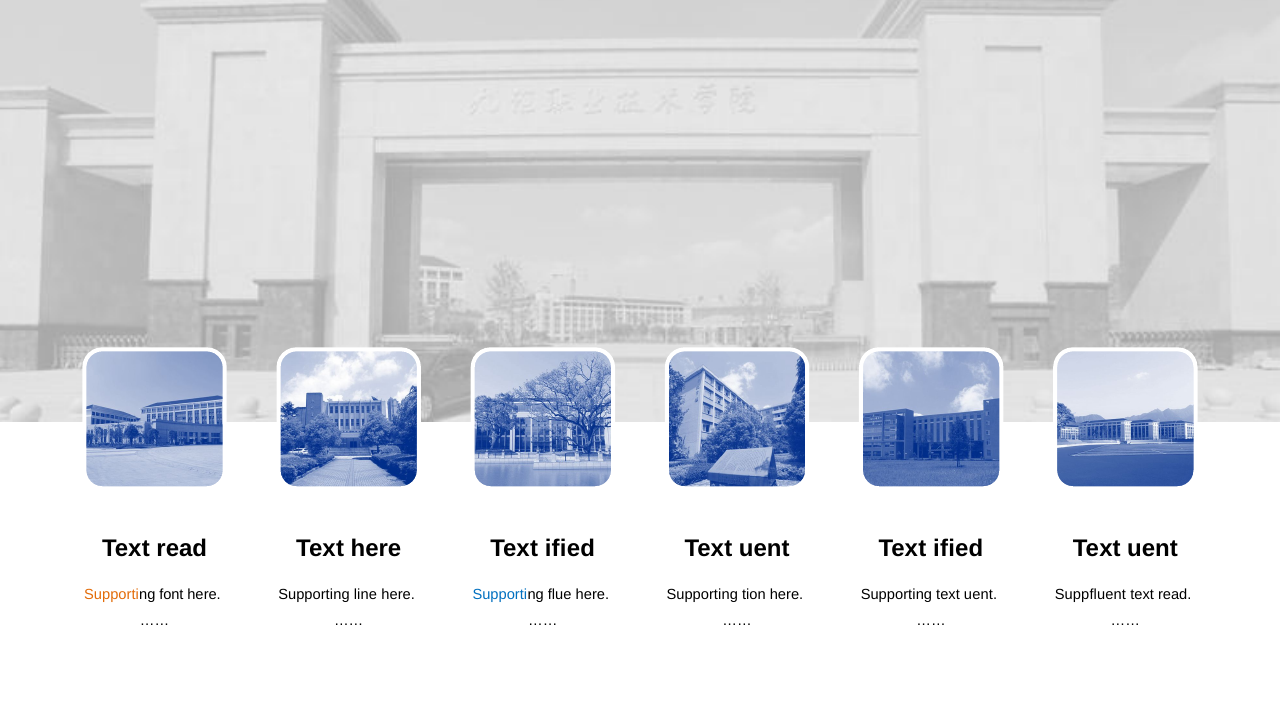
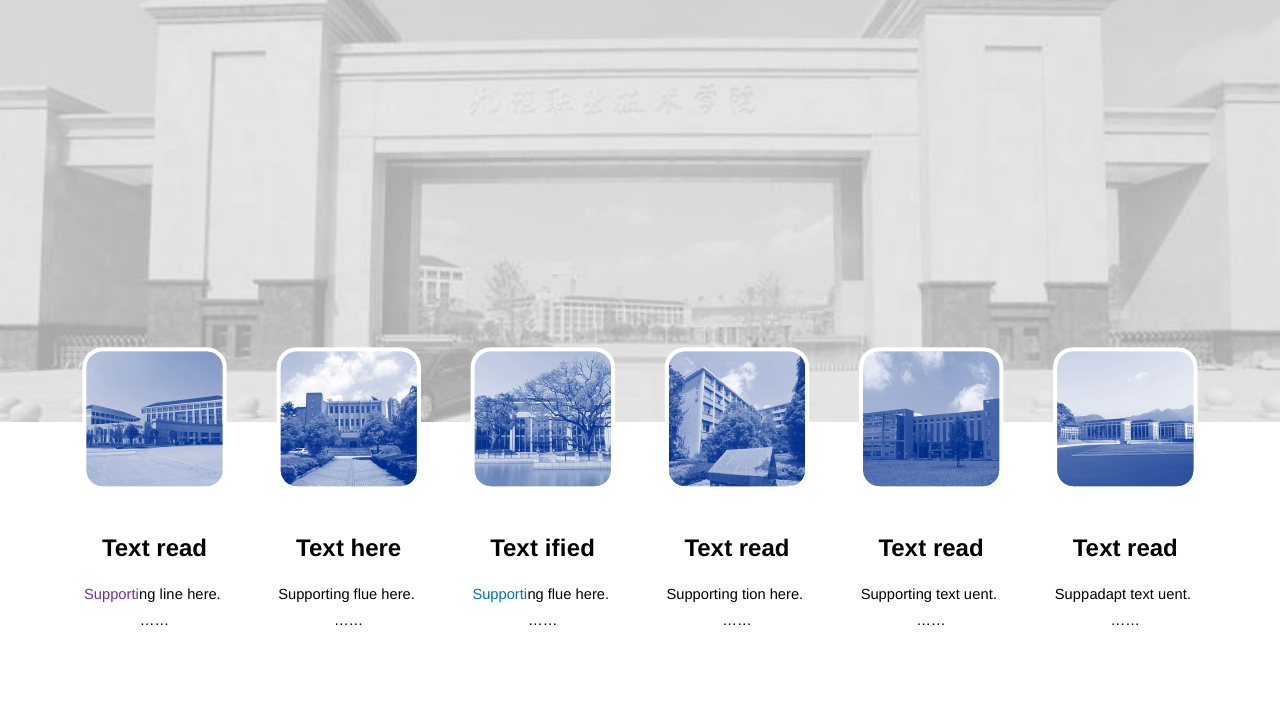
uent: uent -> read (764, 549)
ified: ified -> read (958, 549)
xt uent: uent -> read (1153, 549)
Supporti colour: orange -> purple (112, 595)
font: font -> line (171, 595)
line: line -> flue (366, 595)
fluent: fluent -> adapt (1108, 595)
read: read -> uent (1175, 595)
